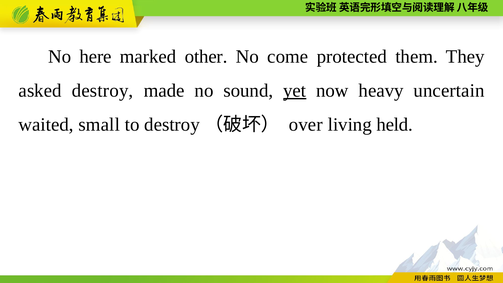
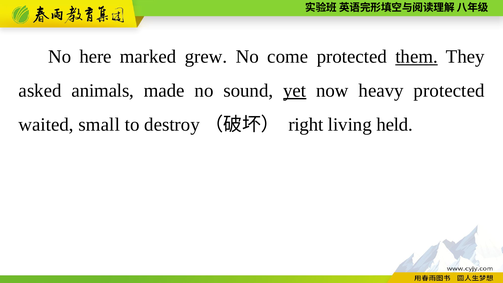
other: other -> grew (206, 57)
them underline: none -> present (417, 57)
asked destroy: destroy -> animals (103, 91)
heavy uncertain: uncertain -> protected (449, 91)
over: over -> right (306, 125)
